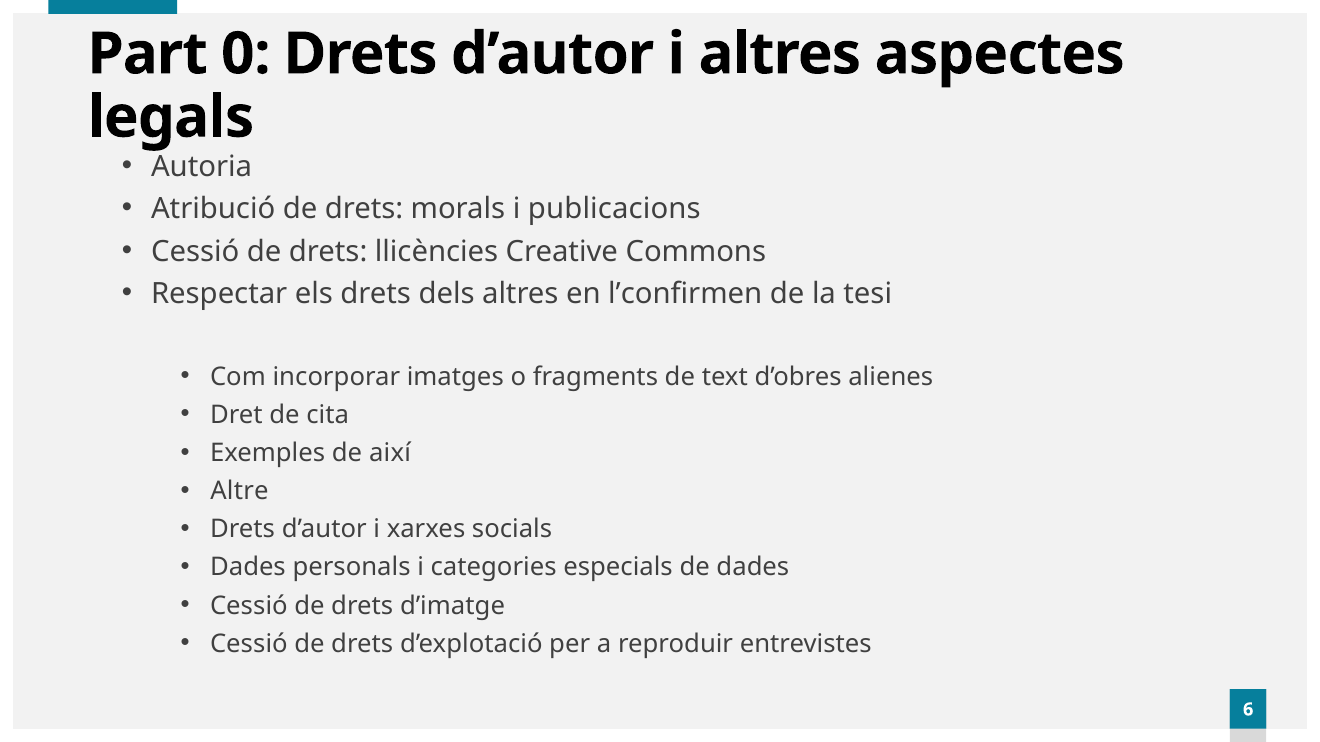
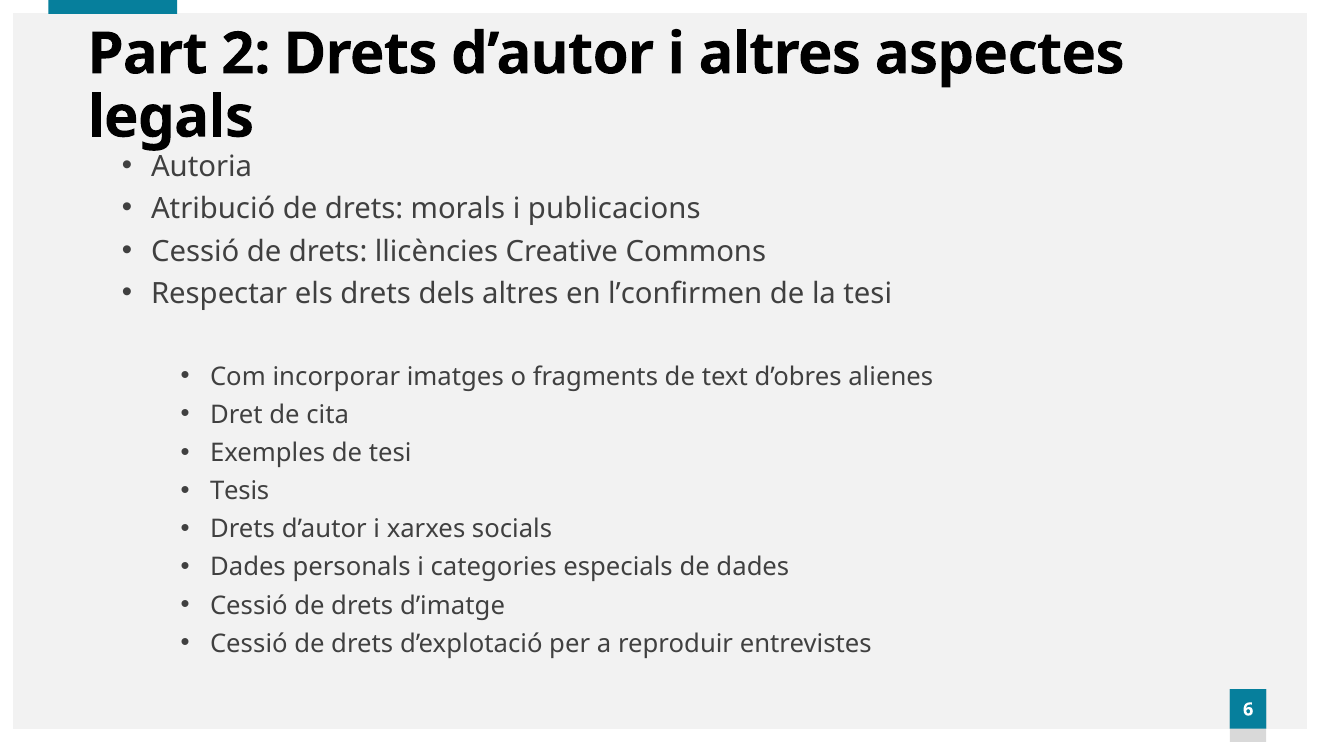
0: 0 -> 2 (246, 54)
de així: així -> tesi (390, 453)
Altre: Altre -> Tesis (240, 491)
